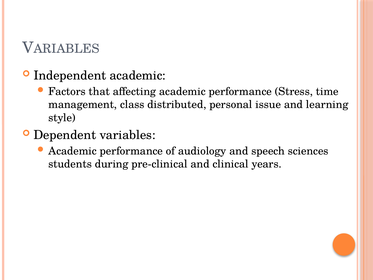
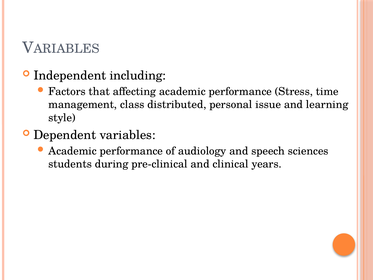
Independent academic: academic -> including (138, 75)
